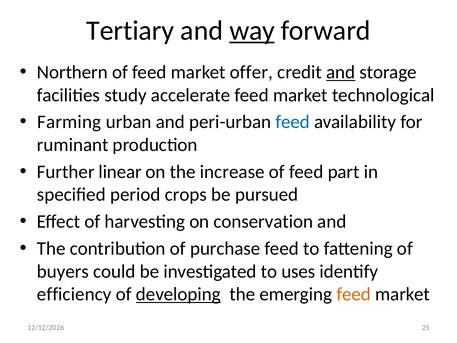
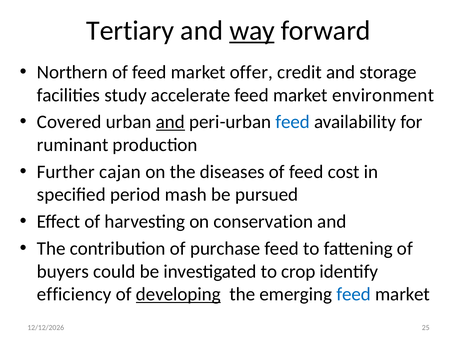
and underline: present -> none (341, 72)
technological: technological -> environment (383, 95)
Farming: Farming -> Covered (69, 122)
and underline: none -> present (170, 122)
linear: linear -> cajan (120, 172)
increase: increase -> diseases (232, 172)
part: part -> cost (344, 172)
crops: crops -> mash (186, 195)
uses: uses -> crop (298, 271)
feed colour: orange -> blue (354, 294)
